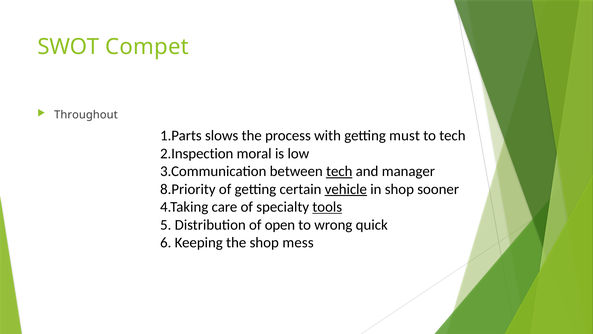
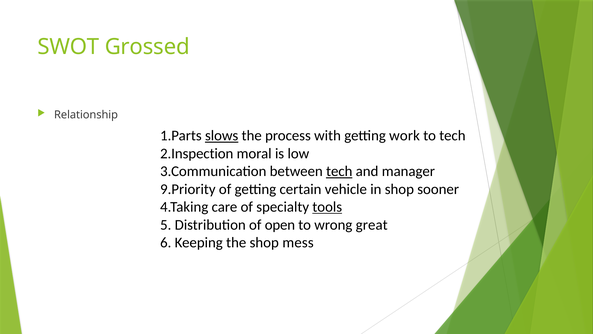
Compet: Compet -> Grossed (147, 47)
Throughout: Throughout -> Relationship (86, 115)
slows underline: none -> present (222, 136)
must: must -> work (405, 136)
8.Priority: 8.Priority -> 9.Priority (188, 189)
vehicle underline: present -> none (346, 189)
quick: quick -> great (372, 225)
